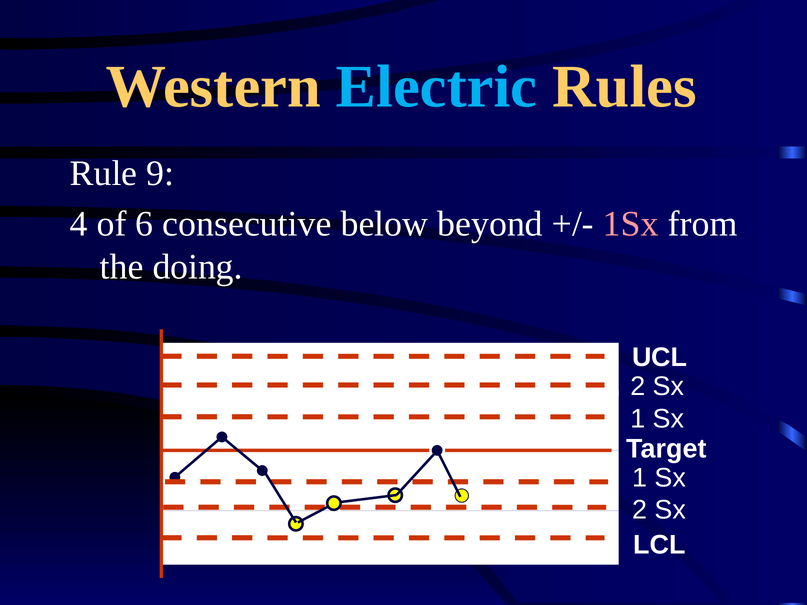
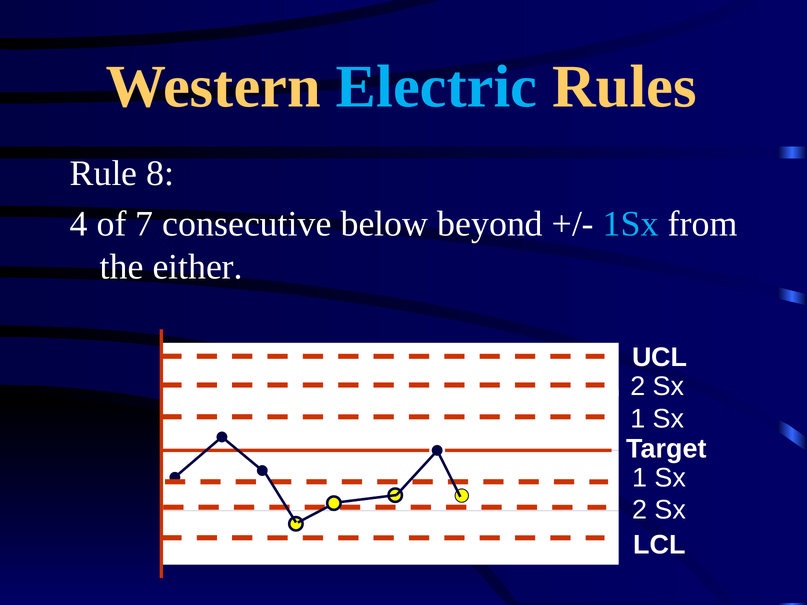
9: 9 -> 8 (160, 174)
6: 6 -> 7 (144, 224)
1Sx colour: pink -> light blue (631, 224)
doing: doing -> either (198, 267)
